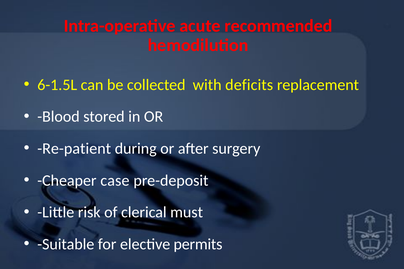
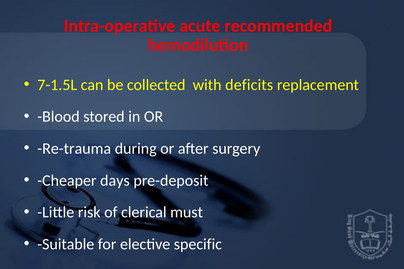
6-1.5L: 6-1.5L -> 7-1.5L (57, 85)
Re-patient: Re-patient -> Re-trauma (74, 149)
case: case -> days (115, 181)
permits: permits -> specific (198, 245)
